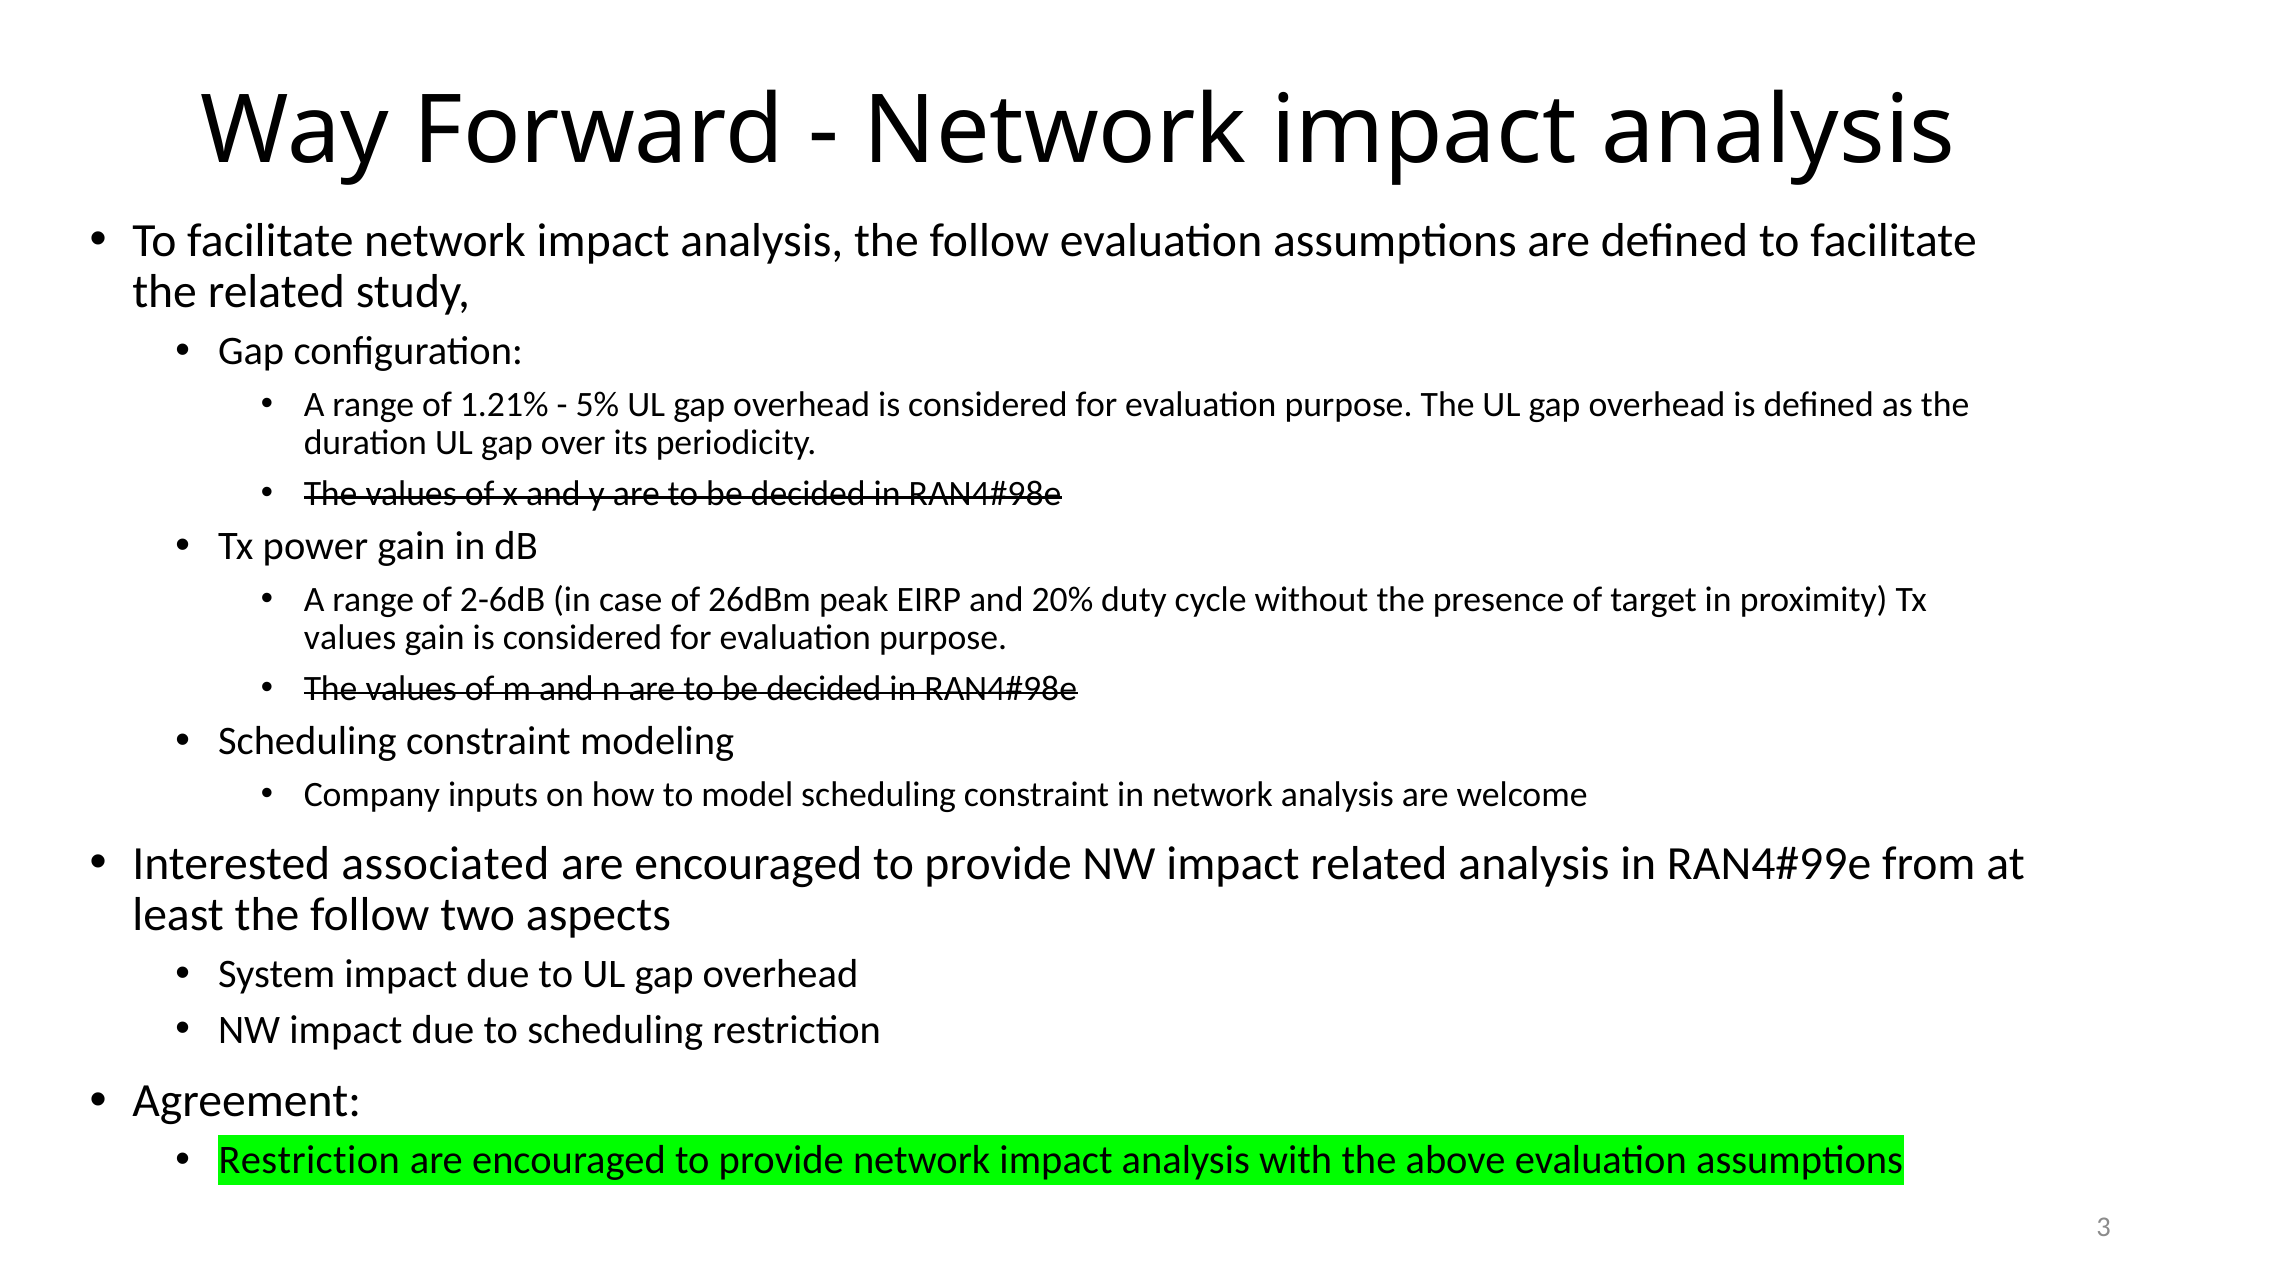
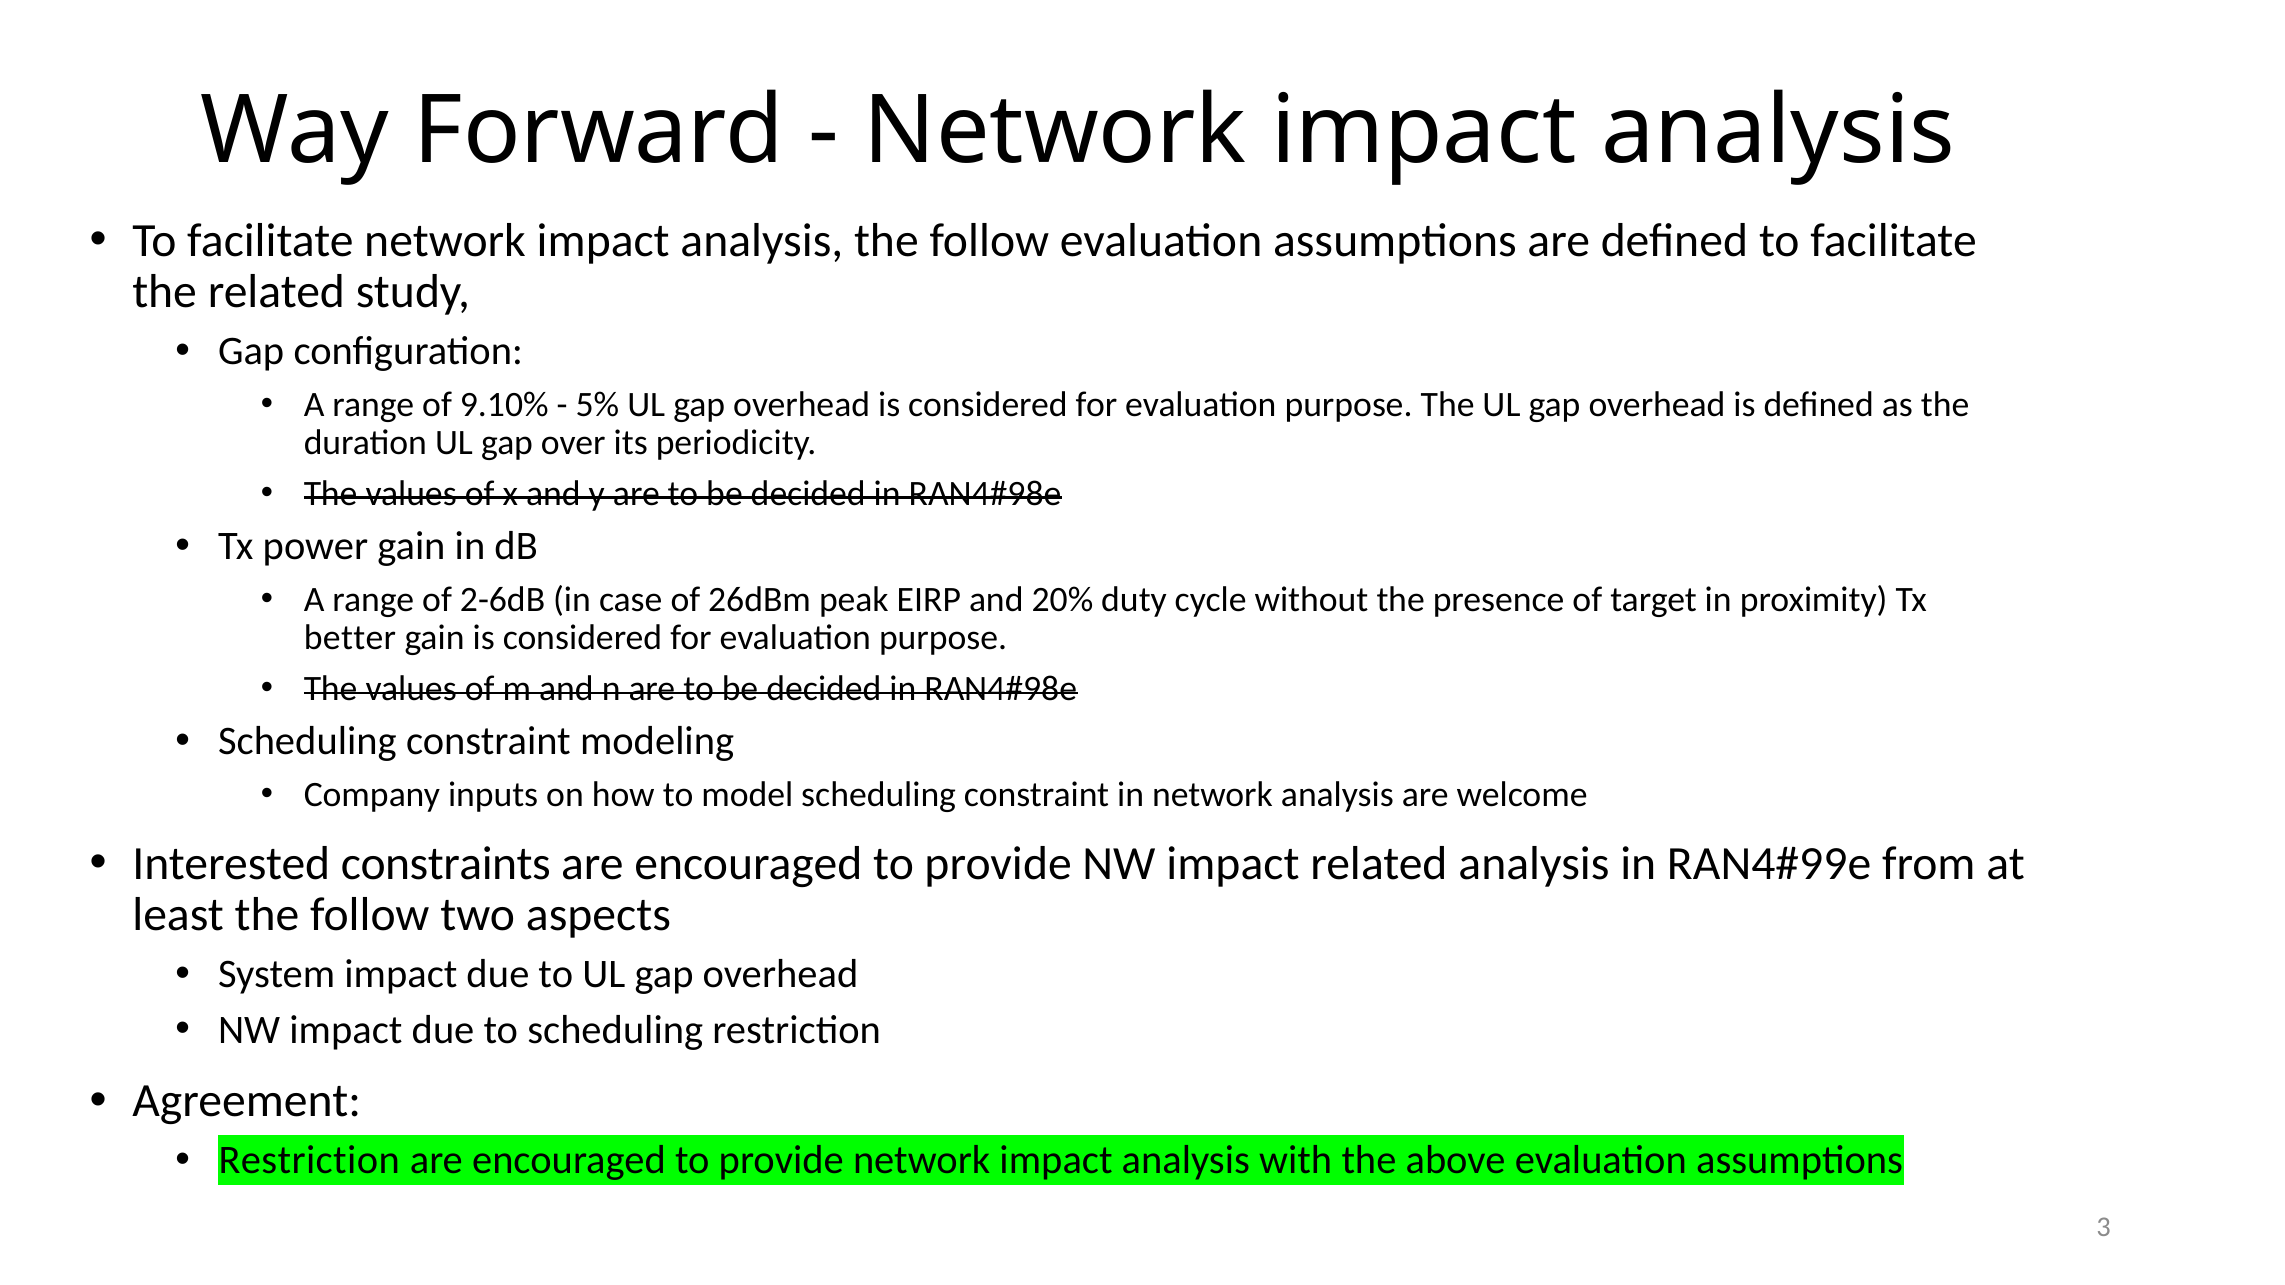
1.21%: 1.21% -> 9.10% (504, 405)
values: values -> better (350, 638)
associated: associated -> constraints (446, 864)
